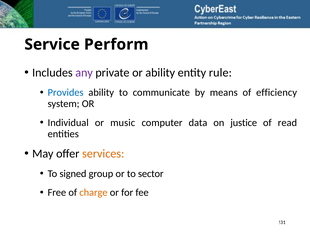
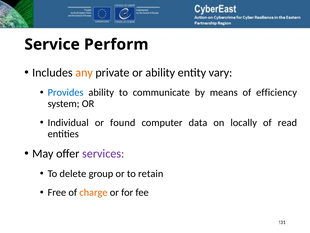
any colour: purple -> orange (84, 72)
rule: rule -> vary (220, 72)
music: music -> found (123, 122)
justice: justice -> locally (244, 122)
services colour: orange -> purple (103, 153)
signed: signed -> delete (73, 173)
sector: sector -> retain (151, 173)
